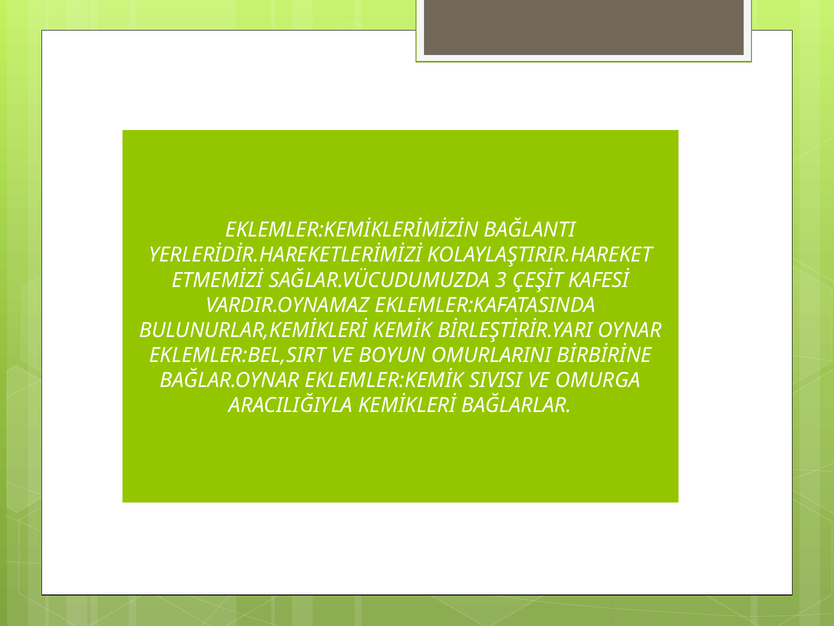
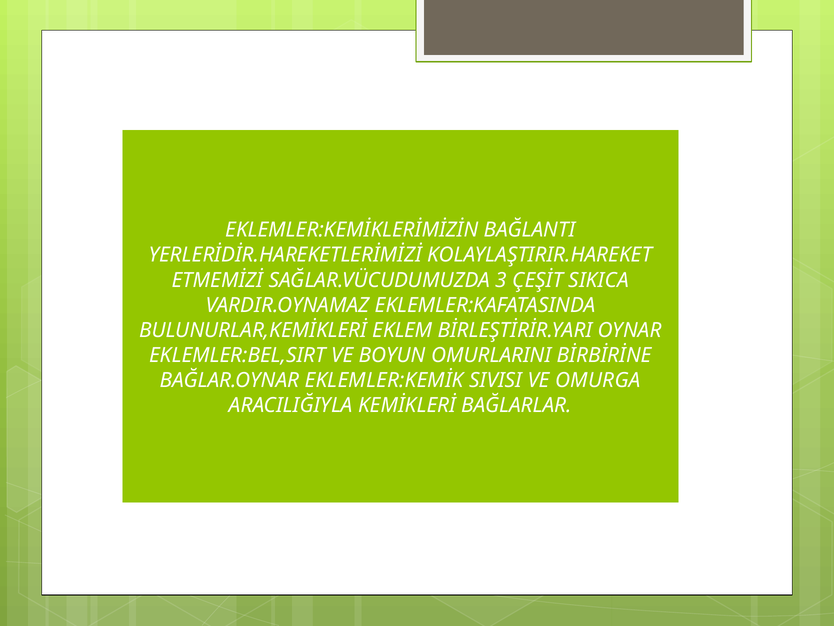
KAFESİ: KAFESİ -> SIKICA (599, 280)
KEMİK: KEMİK -> EKLEM (402, 330)
